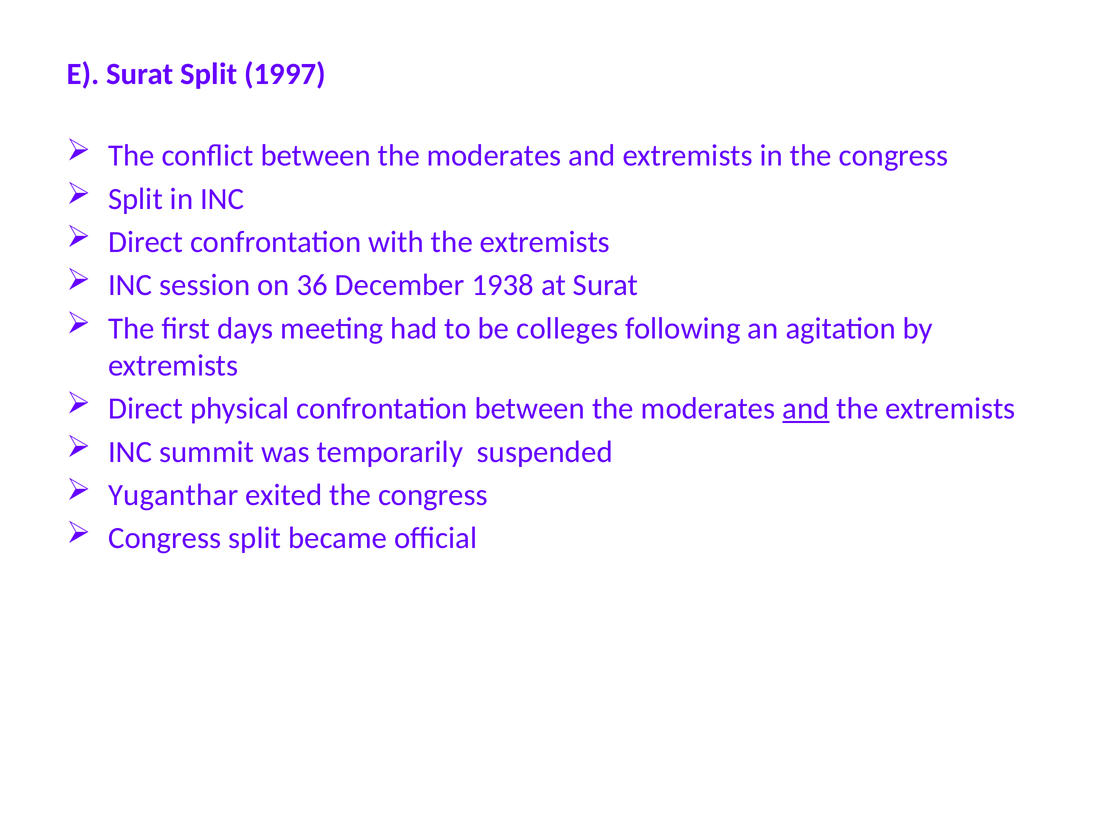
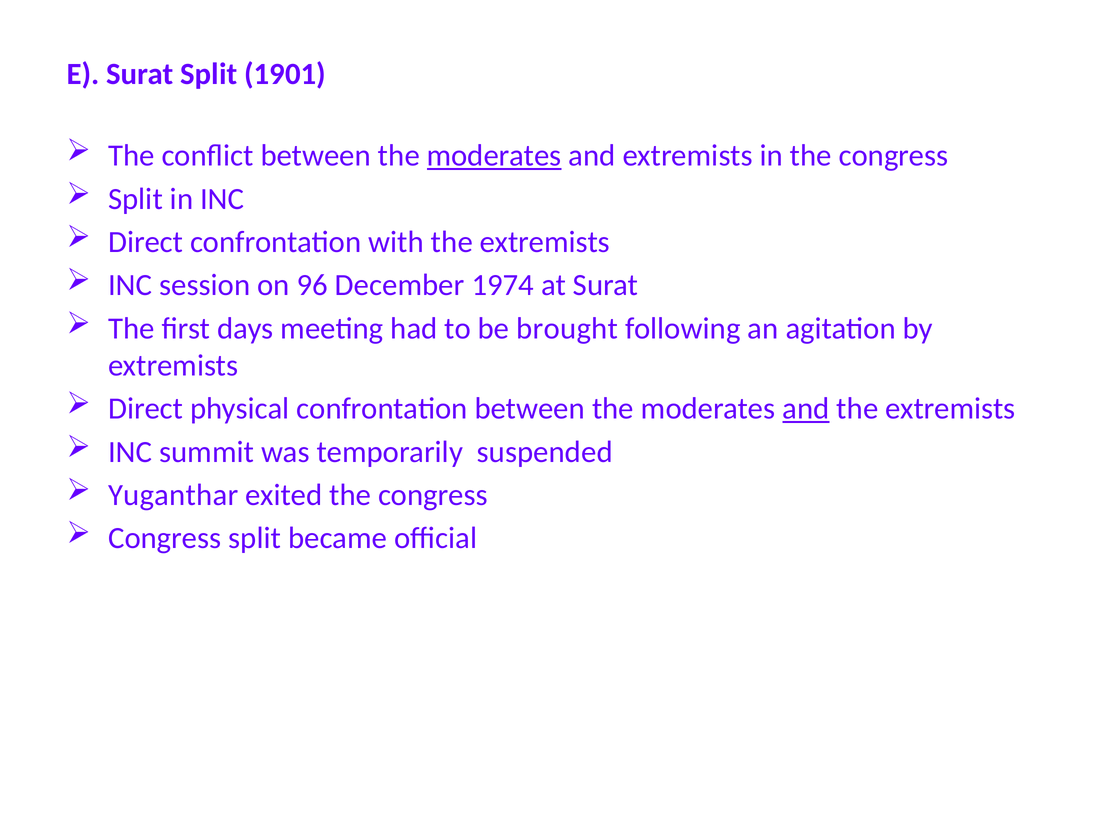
1997: 1997 -> 1901 (285, 74)
moderates underline: none -> present (494, 156)
36: 36 -> 96 (312, 285)
1938: 1938 -> 1974 (503, 285)
colleges: colleges -> brought (567, 328)
